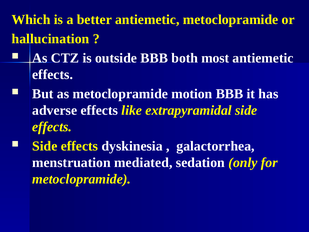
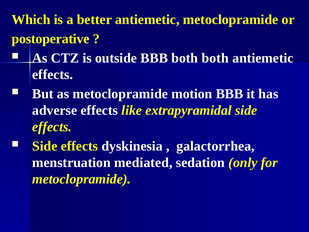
hallucination: hallucination -> postoperative (51, 39)
both most: most -> both (215, 58)
